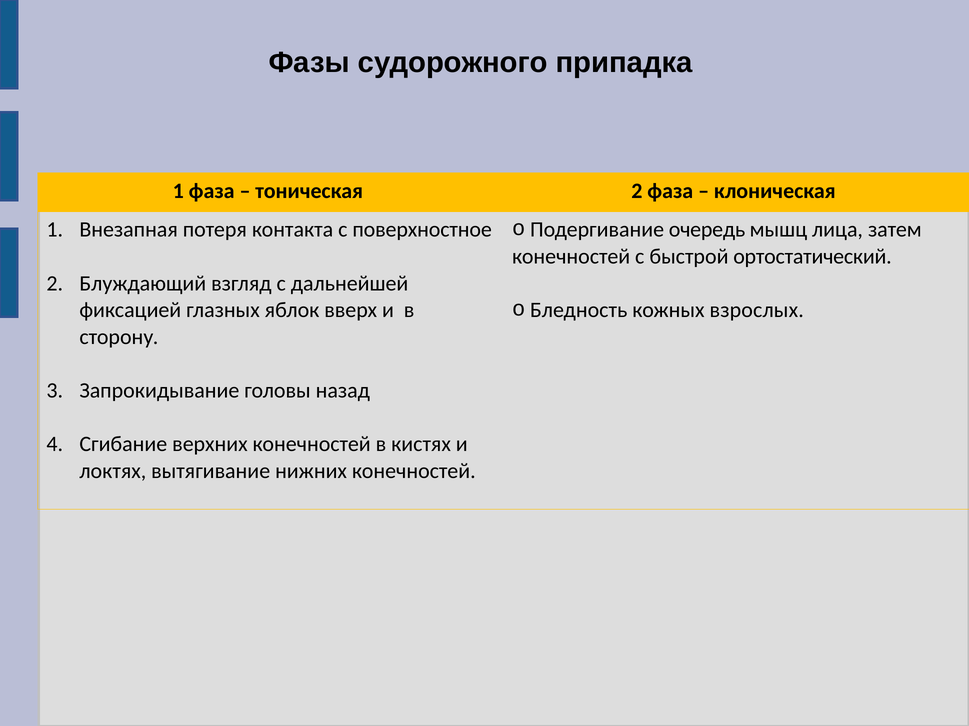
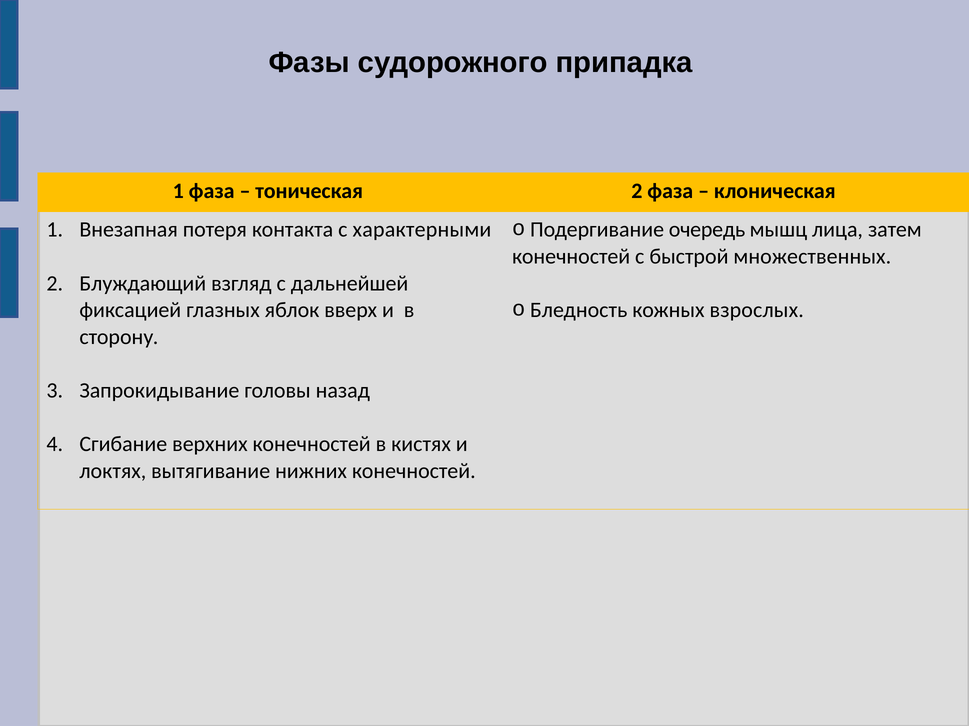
поверхностное: поверхностное -> характерными (422, 230)
ортостатический: ортостатический -> множественных (812, 257)
